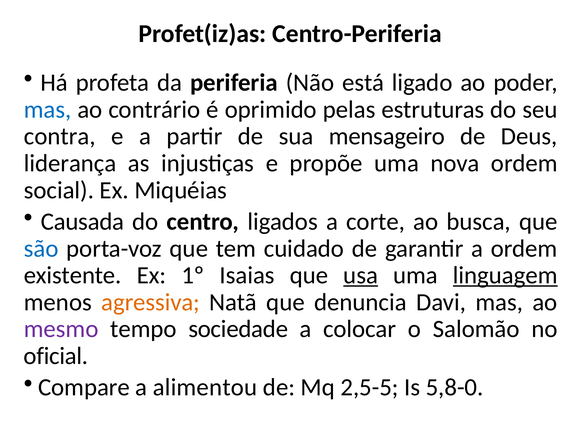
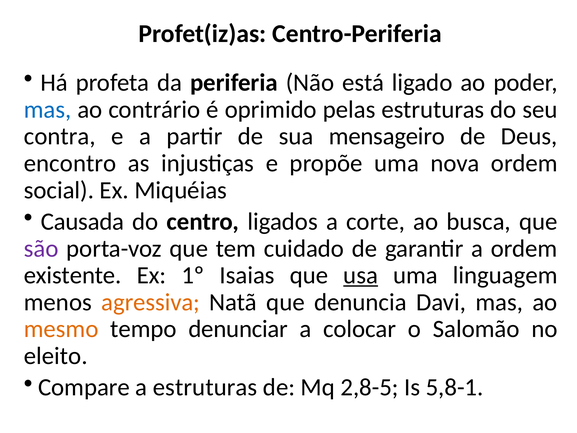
liderança: liderança -> encontro (70, 163)
são colour: blue -> purple (41, 248)
linguagem underline: present -> none (505, 275)
mesmo colour: purple -> orange (61, 329)
sociedade: sociedade -> denunciar (238, 329)
oficial: oficial -> eleito (56, 356)
a alimentou: alimentou -> estruturas (205, 387)
2,5-5: 2,5-5 -> 2,8-5 (370, 387)
5,8-0: 5,8-0 -> 5,8-1 (455, 387)
